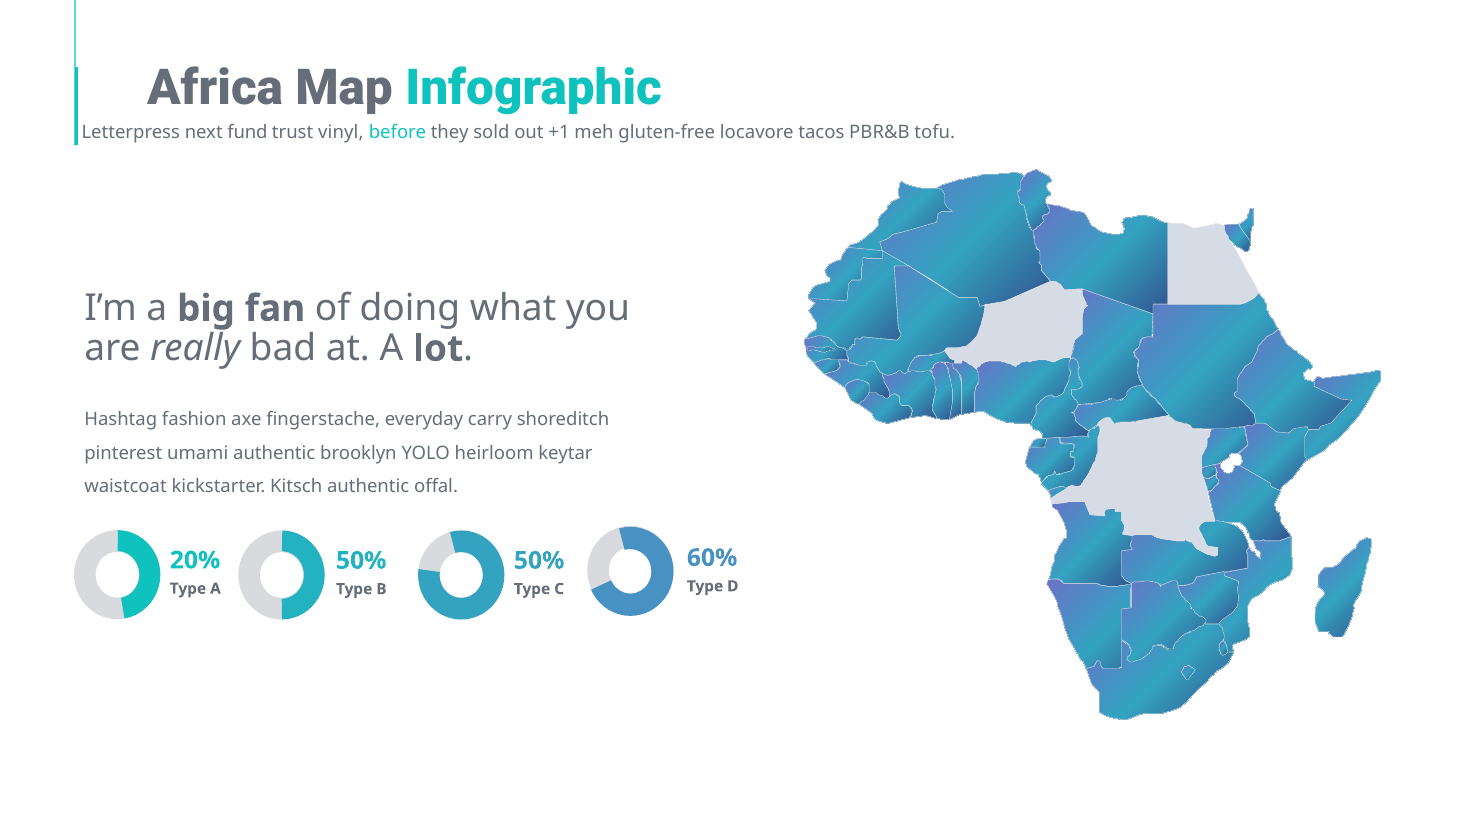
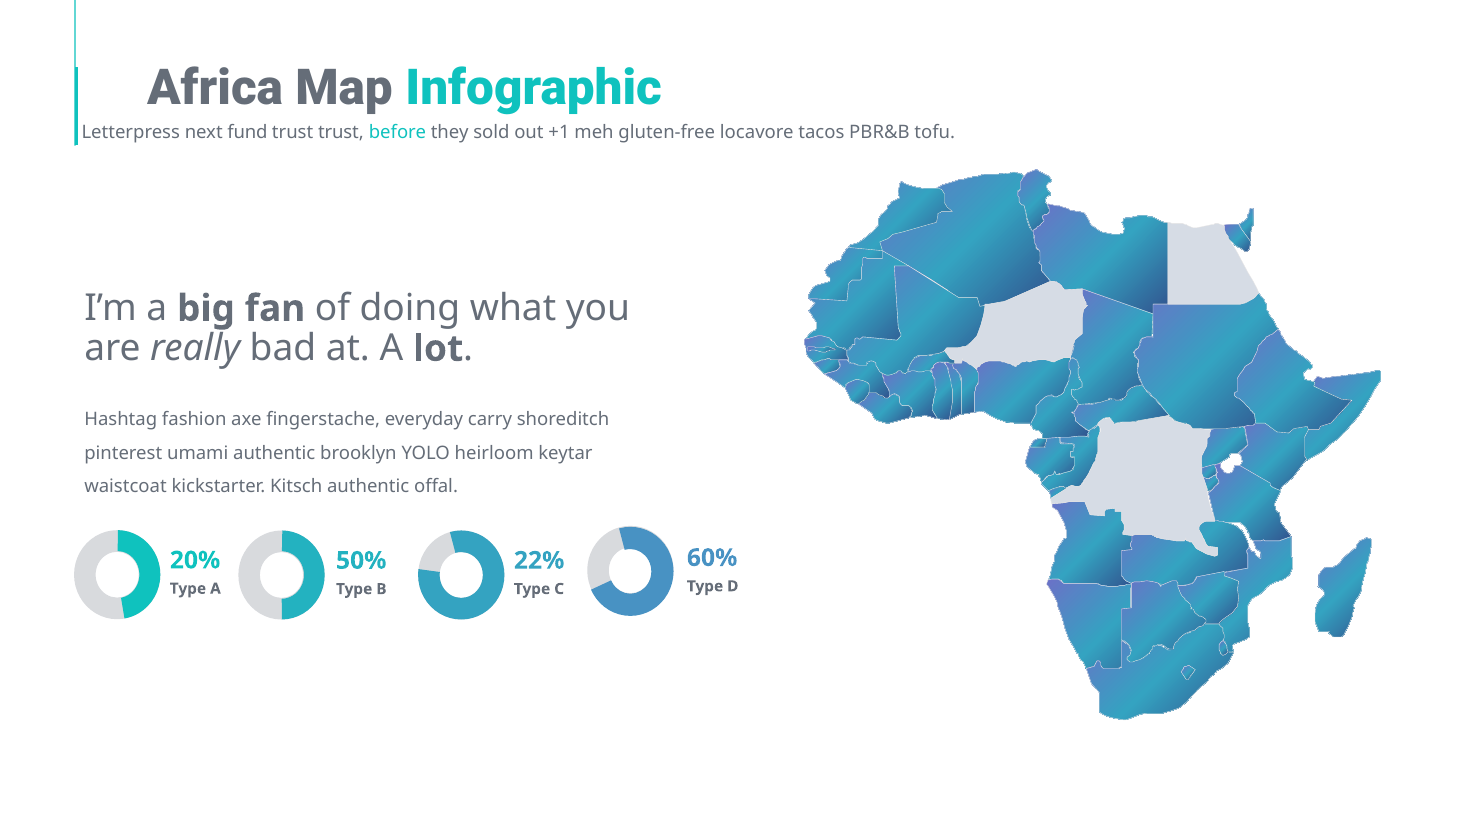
trust vinyl: vinyl -> trust (341, 132)
50%: 50% -> 22% (539, 560)
